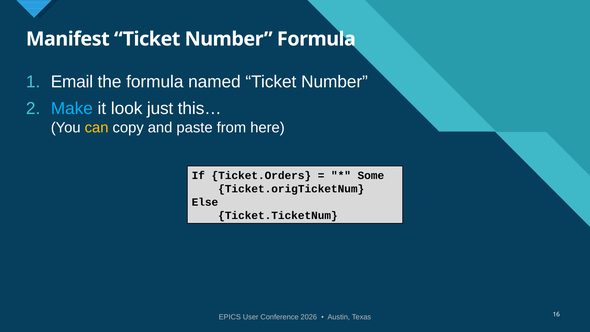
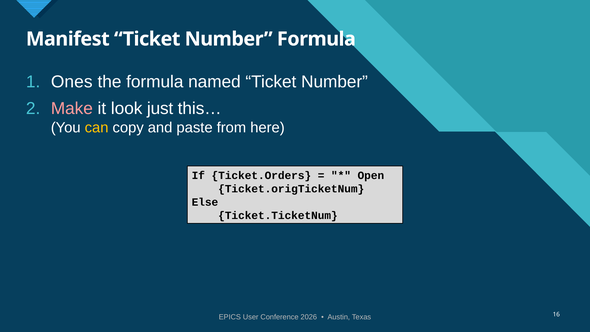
Email: Email -> Ones (72, 82)
Make colour: light blue -> pink (72, 108)
Some: Some -> Open (371, 176)
